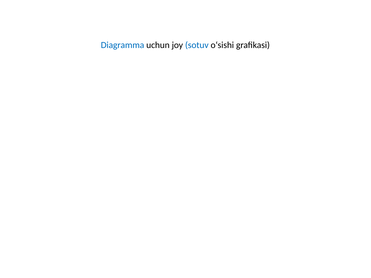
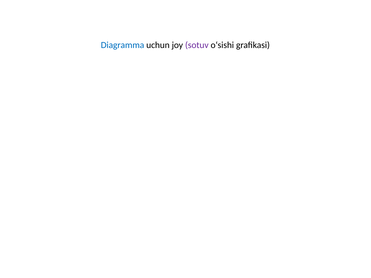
sotuv colour: blue -> purple (197, 45)
